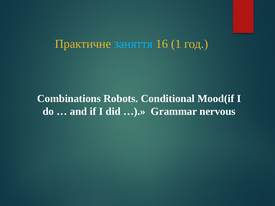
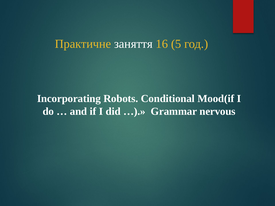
заняття colour: light blue -> white (133, 44)
1: 1 -> 5 (176, 44)
Combinations: Combinations -> Incorporating (69, 99)
